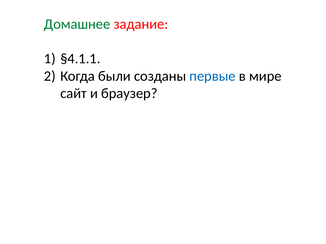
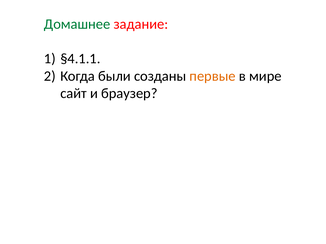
первые colour: blue -> orange (213, 76)
